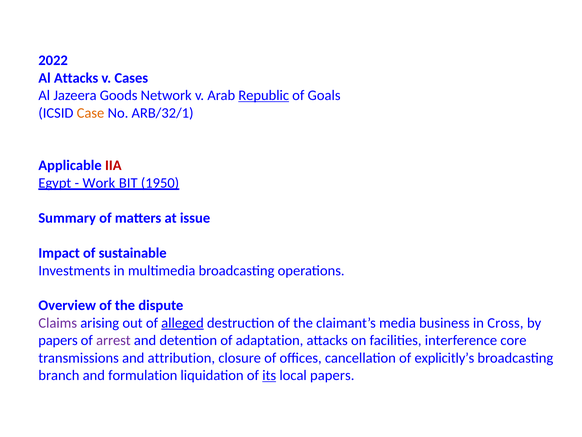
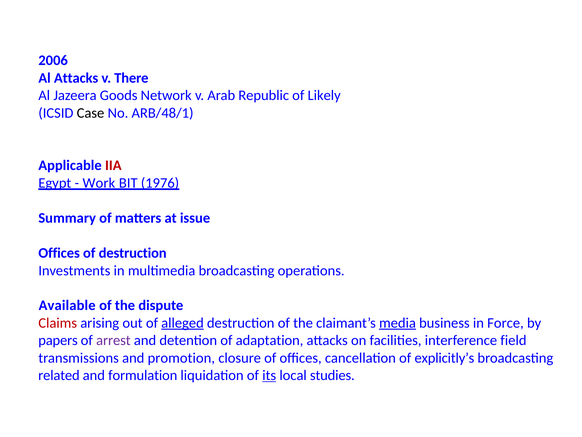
2022: 2022 -> 2006 (53, 60)
Cases: Cases -> There (131, 78)
Republic underline: present -> none (264, 95)
Goals: Goals -> Likely (324, 95)
Case colour: orange -> black (91, 113)
ARB/32/1: ARB/32/1 -> ARB/48/1 (163, 113)
1950: 1950 -> 1976 (160, 183)
Impact: Impact -> Offices (59, 253)
of sustainable: sustainable -> destruction (133, 253)
Overview: Overview -> Available (67, 305)
Claims colour: purple -> red (58, 323)
media underline: none -> present (397, 323)
Cross: Cross -> Force (505, 323)
core: core -> field (513, 340)
attribution: attribution -> promotion (181, 358)
branch: branch -> related (59, 375)
local papers: papers -> studies (332, 375)
